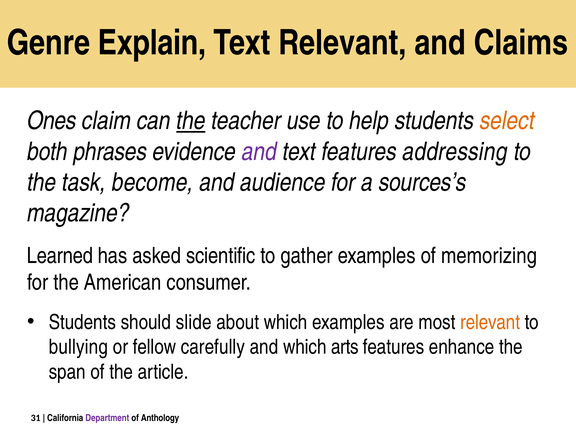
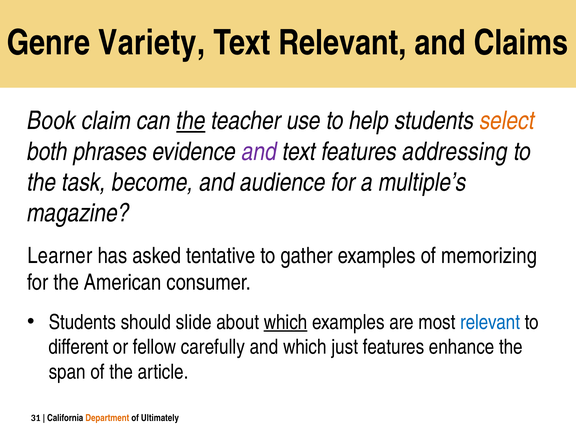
Explain: Explain -> Variety (152, 43)
Ones: Ones -> Book (51, 121)
sources’s: sources’s -> multiple’s (422, 182)
Learned: Learned -> Learner (60, 256)
scientific: scientific -> tentative (221, 256)
which underline: none -> present (286, 322)
relevant colour: orange -> blue (490, 322)
bullying: bullying -> different (79, 347)
arts: arts -> just (345, 347)
Department colour: purple -> orange (107, 418)
Anthology: Anthology -> Ultimately (160, 418)
